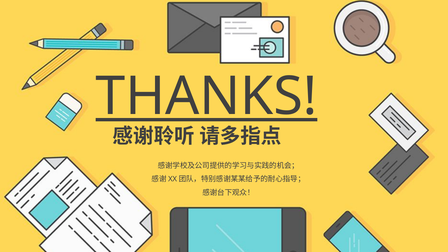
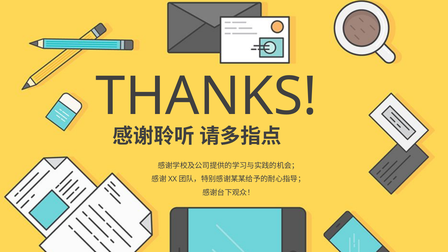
THANKS underline: present -> none (206, 97)
